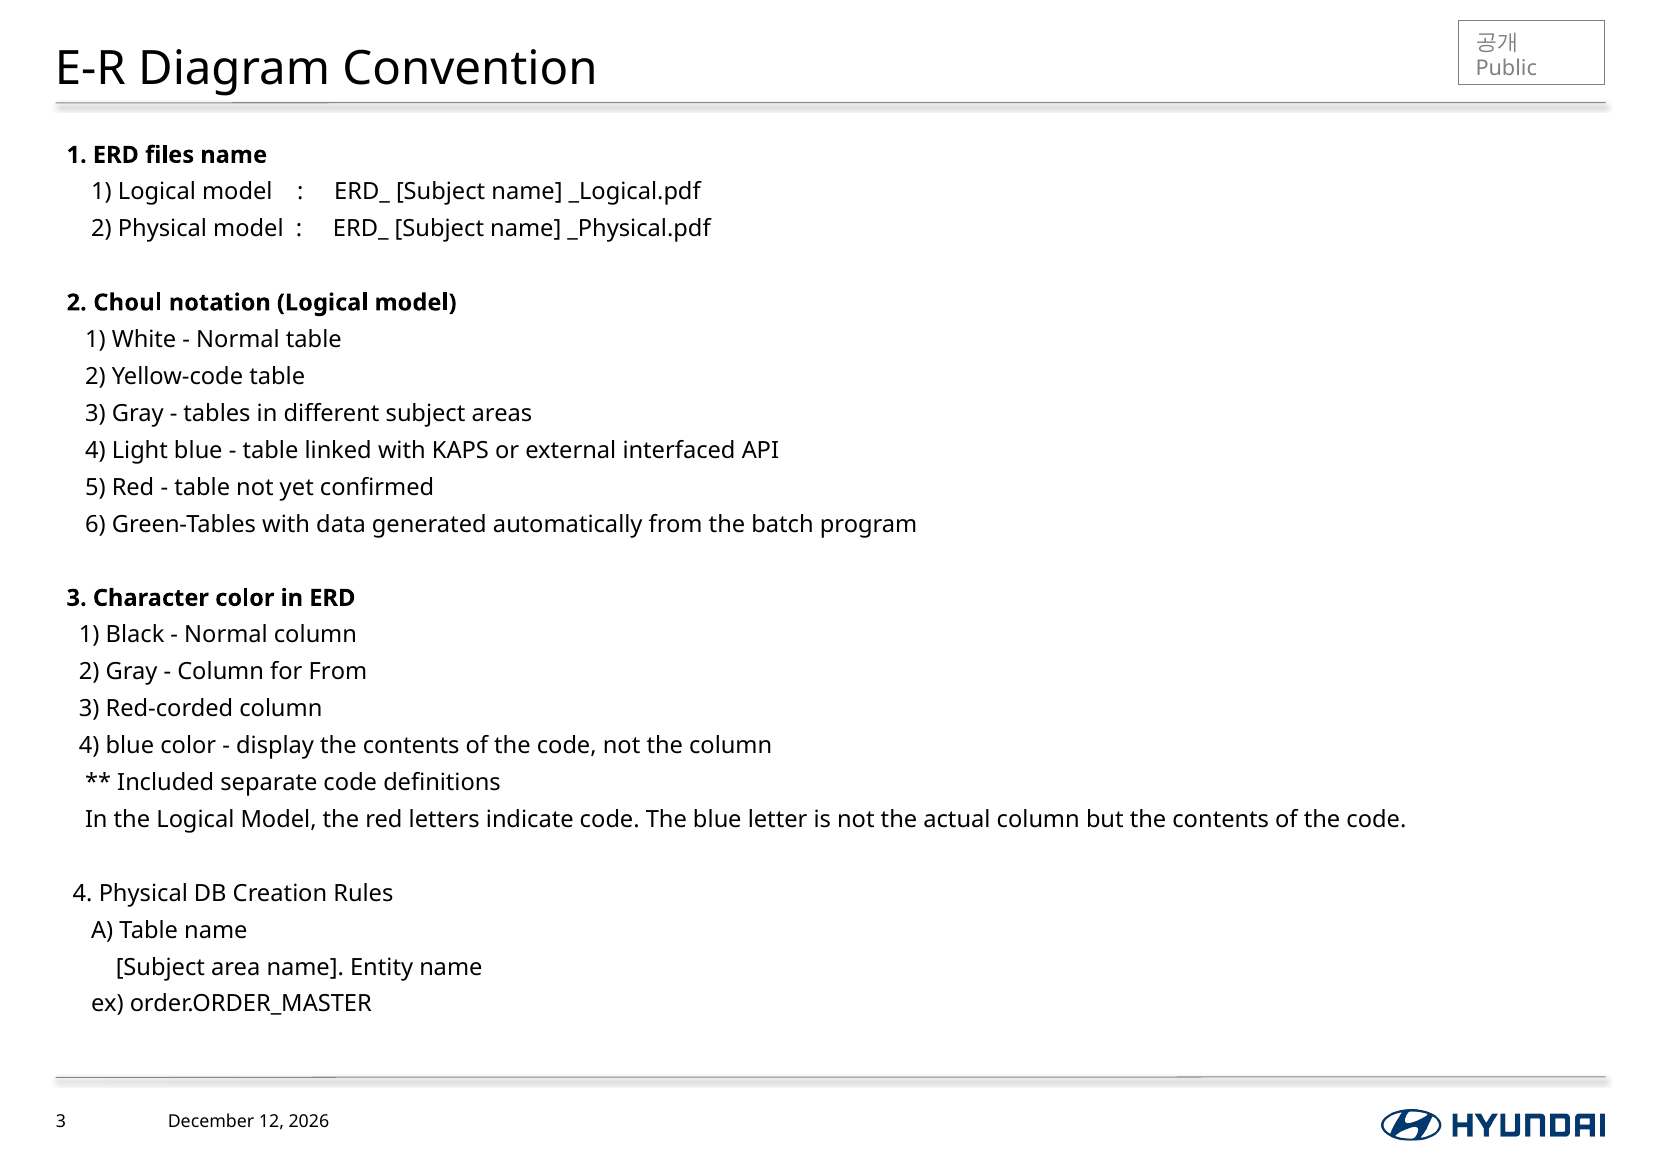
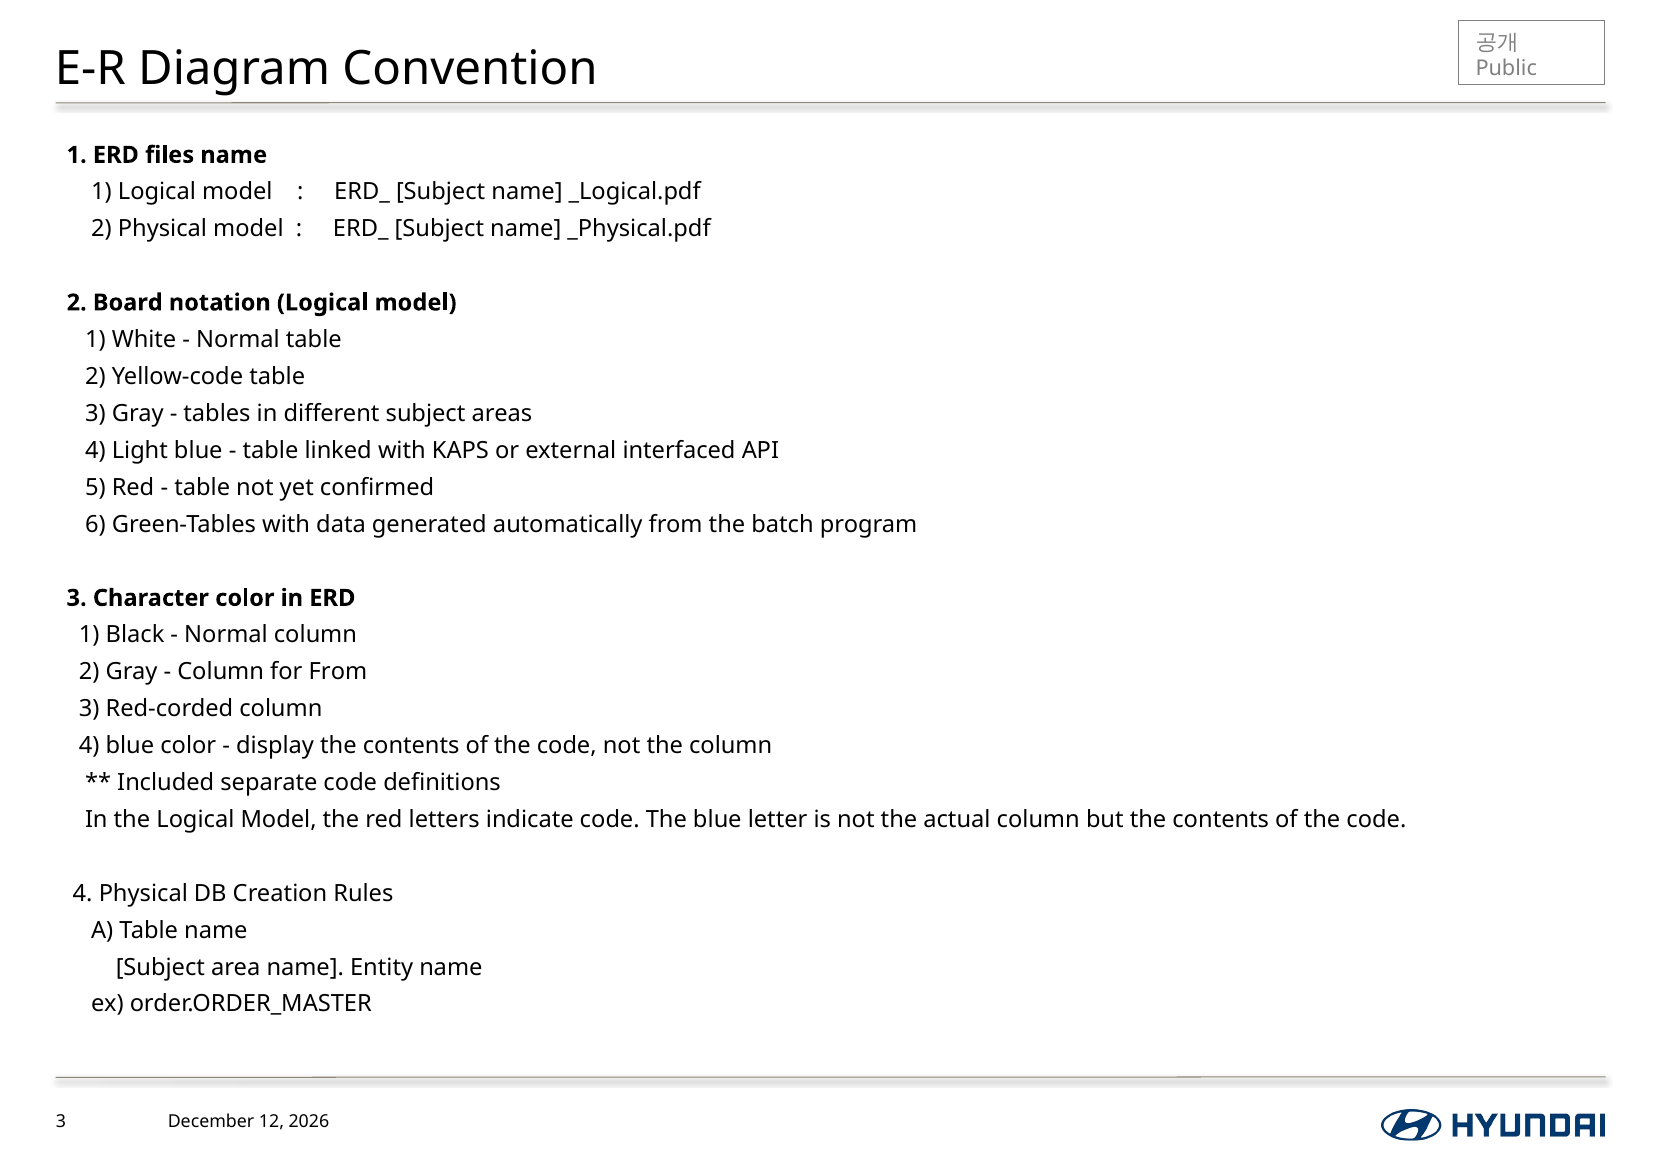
Choul: Choul -> Board (128, 303)
